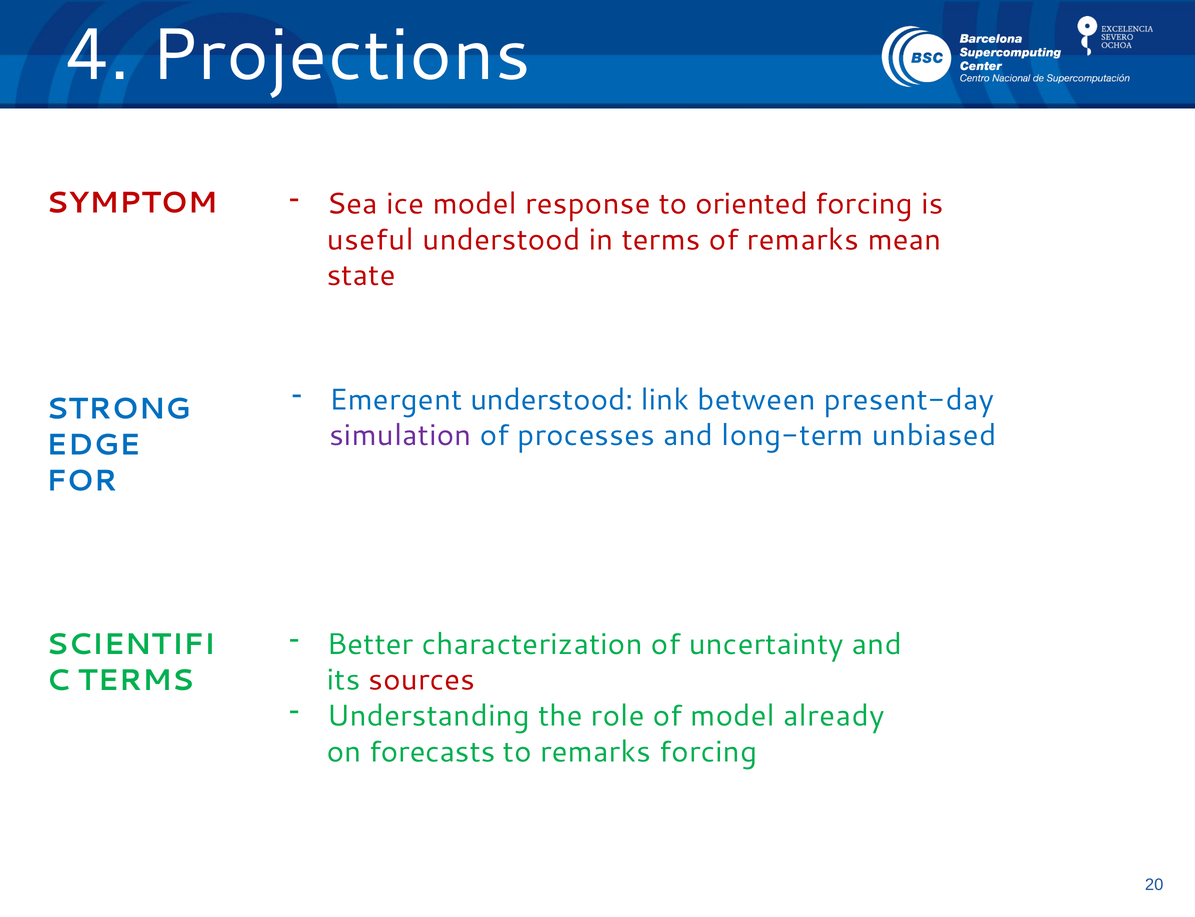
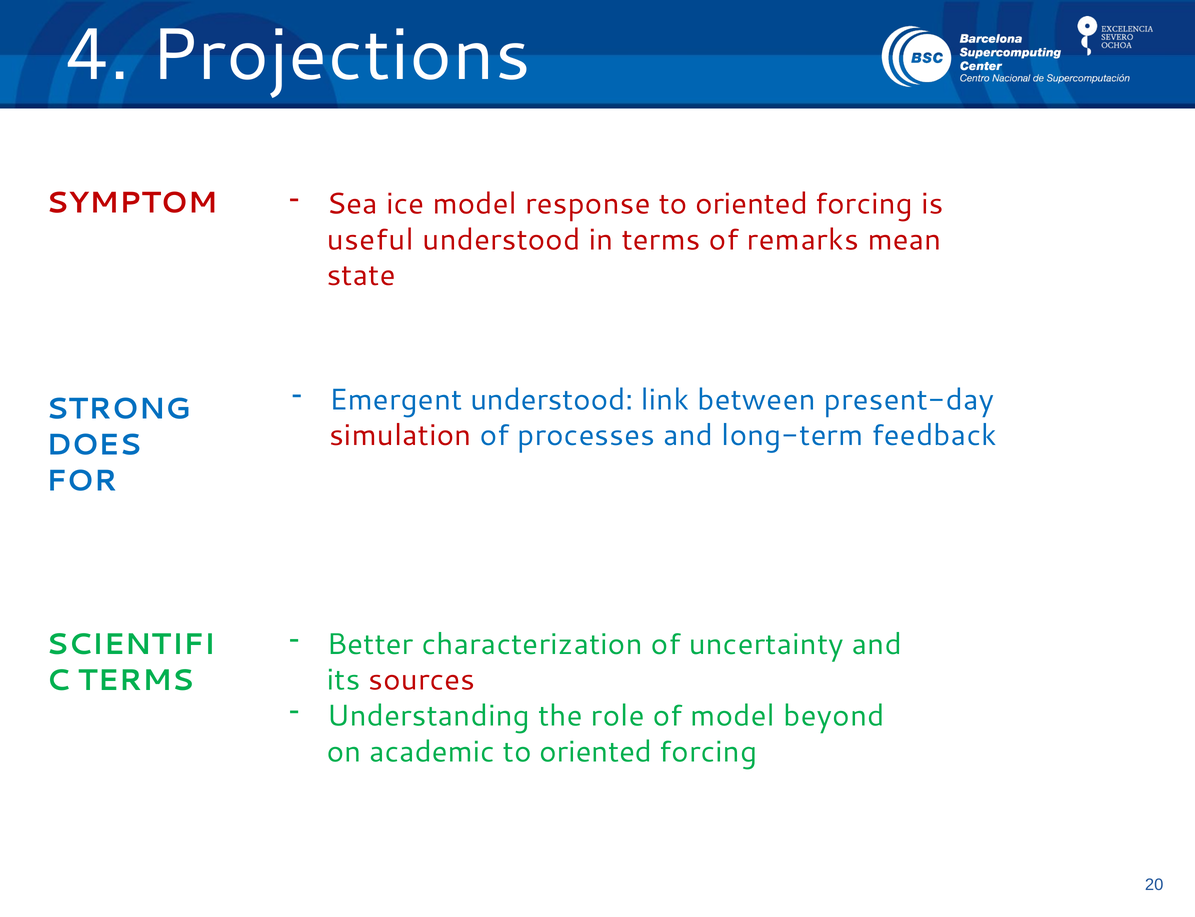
simulation colour: purple -> red (400, 436)
unbiased: unbiased -> feedback (934, 436)
EDGE: EDGE -> DOES (94, 445)
already: already -> beyond (834, 716)
forecasts: forecasts -> academic (432, 752)
remarks: remarks -> oriented (596, 752)
